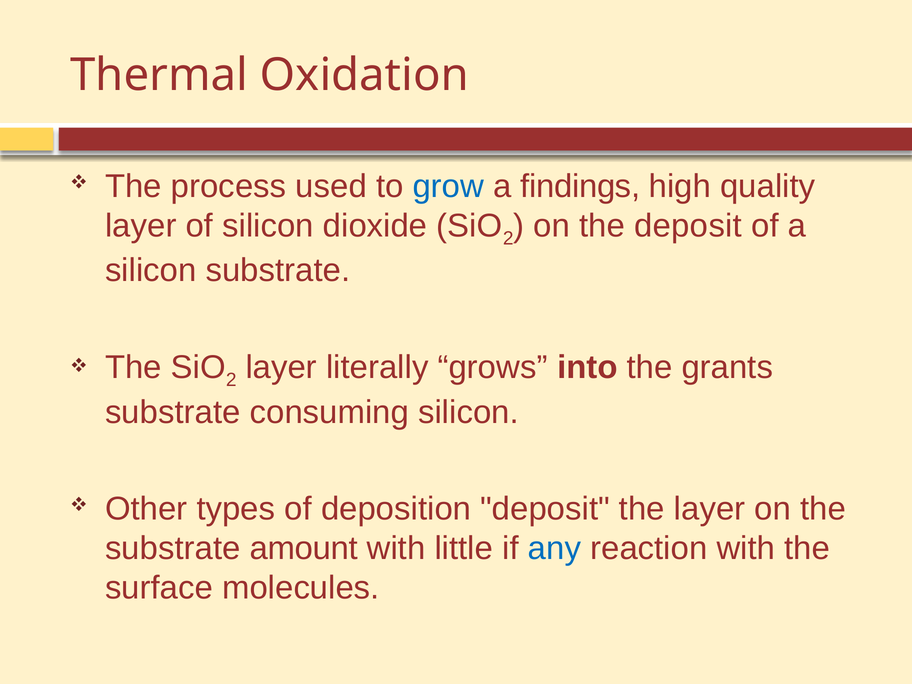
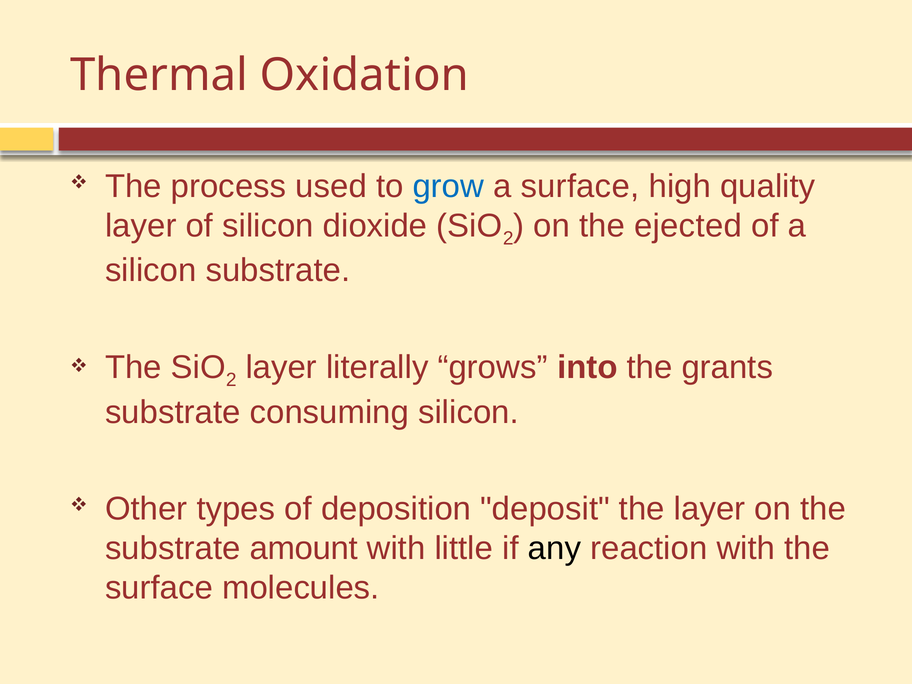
a findings: findings -> surface (580, 186)
the deposit: deposit -> ejected (688, 226)
any colour: blue -> black (554, 549)
